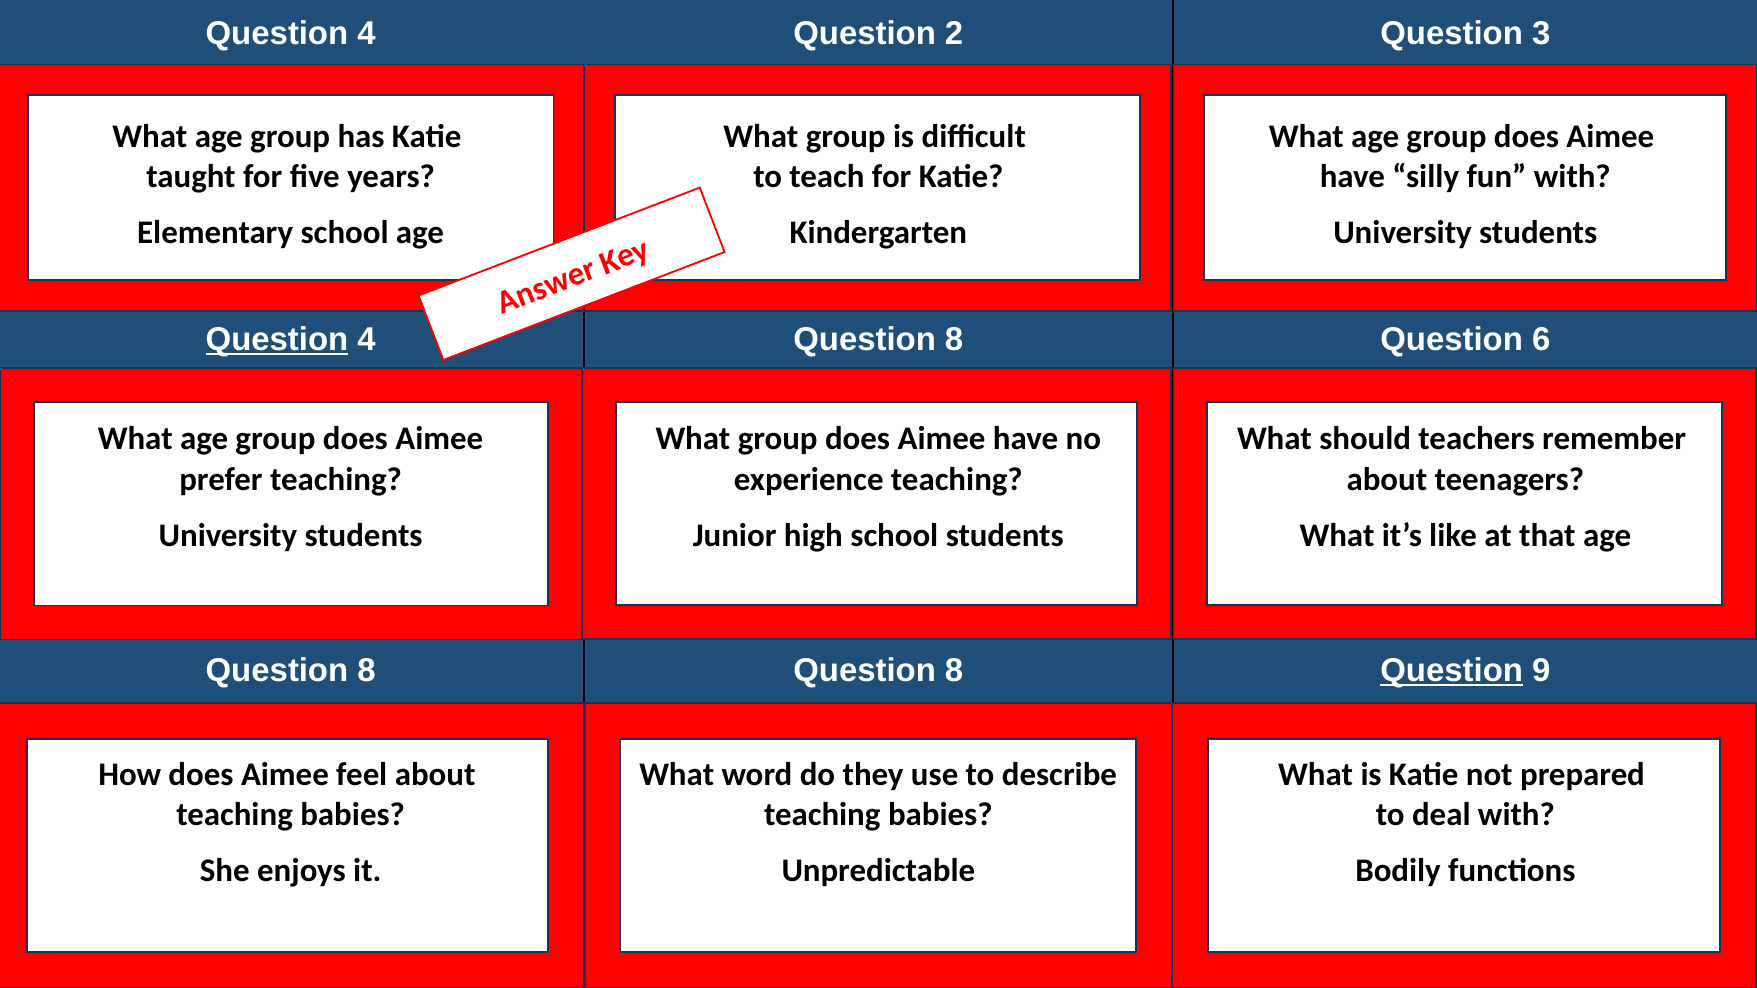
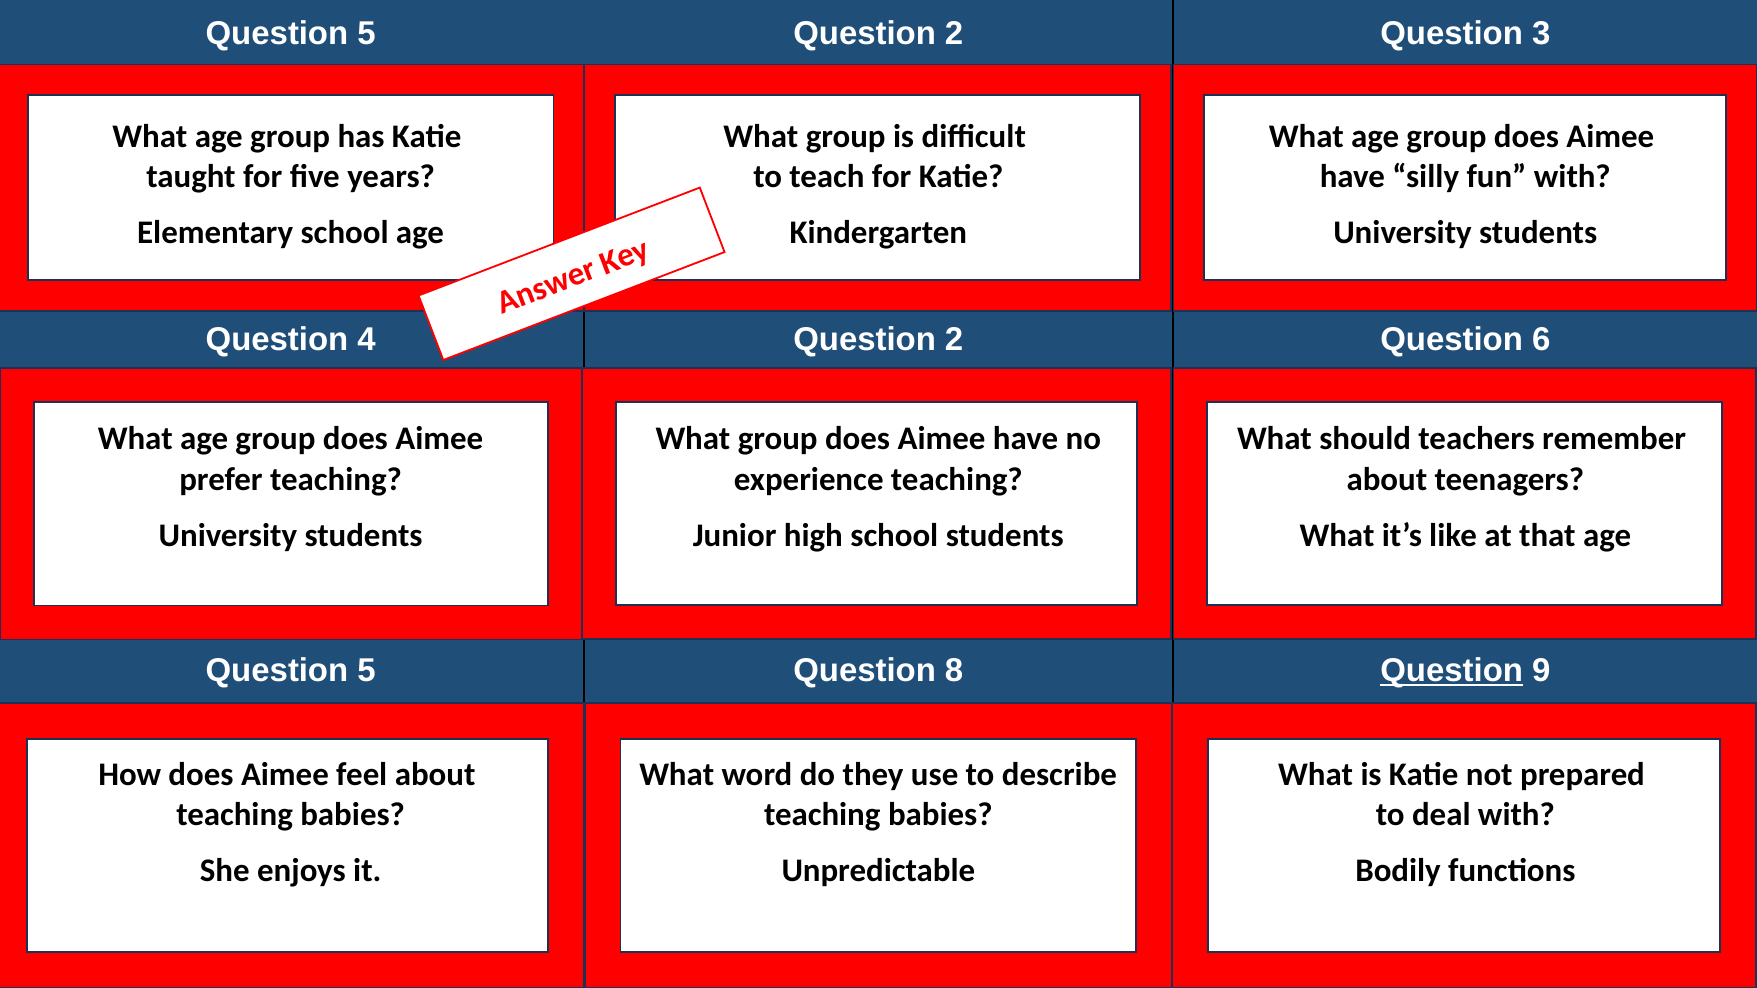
4: 4 -> 5 (366, 33)
Question underline: present -> none (277, 340)
4 Question 8: 8 -> 2 (954, 340)
8: 8 -> 5 (366, 671)
